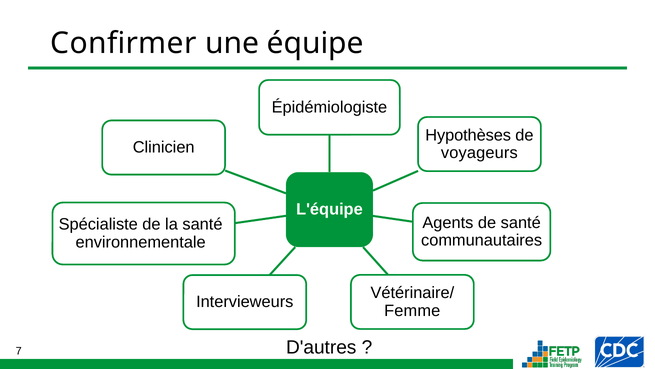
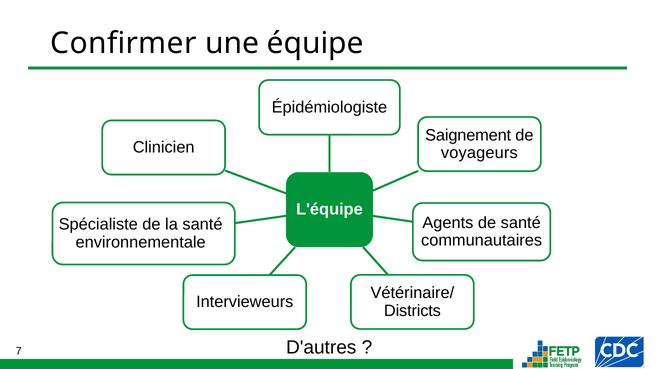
Hypothèses: Hypothèses -> Saignement (468, 135)
Femme: Femme -> Districts (412, 310)
